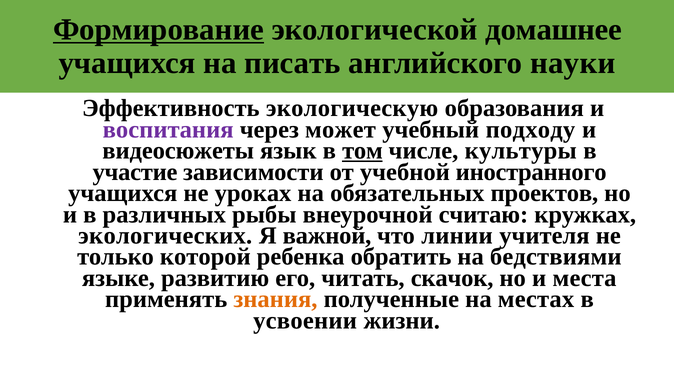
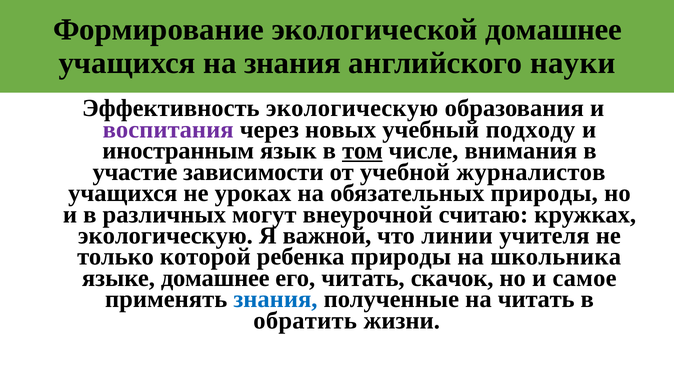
Формирование underline: present -> none (158, 29)
на писать: писать -> знания (293, 63)
может: может -> новых (341, 130)
видеосюжеты: видеосюжеты -> иностранным (178, 151)
культуры: культуры -> внимания (521, 151)
иностранного: иностранного -> журналистов (531, 172)
обязательных проектов: проектов -> природы (544, 193)
рыбы: рыбы -> могут (264, 214)
экологических: экологических -> экологическую (165, 236)
ребенка обратить: обратить -> природы (401, 257)
бедствиями: бедствиями -> школьника (556, 257)
языке развитию: развитию -> домашнее (215, 278)
места: места -> самое (585, 278)
знания colour: orange -> blue (275, 299)
на местах: местах -> читать (536, 299)
усвоении: усвоении -> обратить (305, 321)
